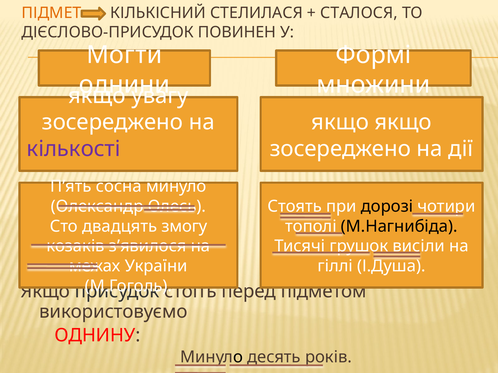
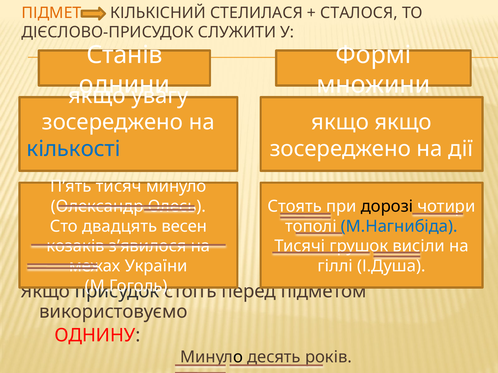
ПОВИНЕН: ПОВИНЕН -> СЛУЖИТИ (237, 32)
Могти: Могти -> Станів (125, 55)
кількості colour: purple -> blue (74, 149)
сосна: сосна -> тисяч (119, 187)
змогу: змогу -> весен (184, 227)
М.Нагнибіда colour: black -> blue (399, 227)
